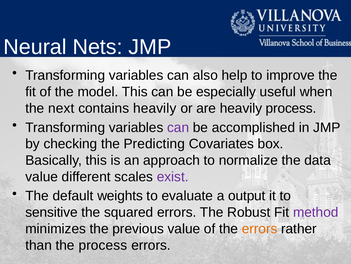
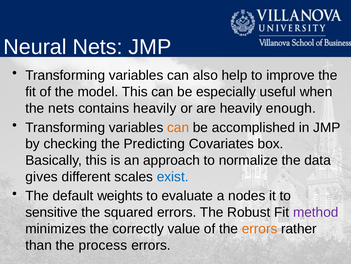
the next: next -> nets (61, 108)
heavily process: process -> enough (291, 108)
can colour: purple -> orange (178, 127)
value: value -> gives (42, 176)
exist colour: purple -> blue (173, 176)
output: output -> nodes (247, 195)
previous: previous -> correctly (138, 228)
